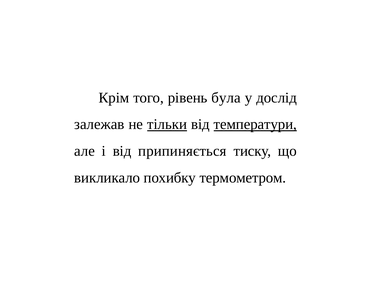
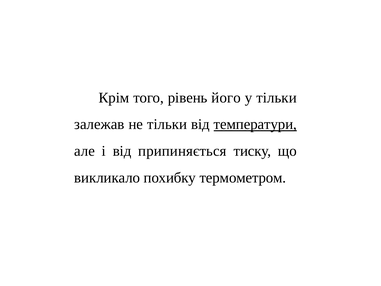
була: була -> його (226, 98)
у дослід: дослід -> тільки (277, 98)
тільки underline: present -> none (167, 124)
